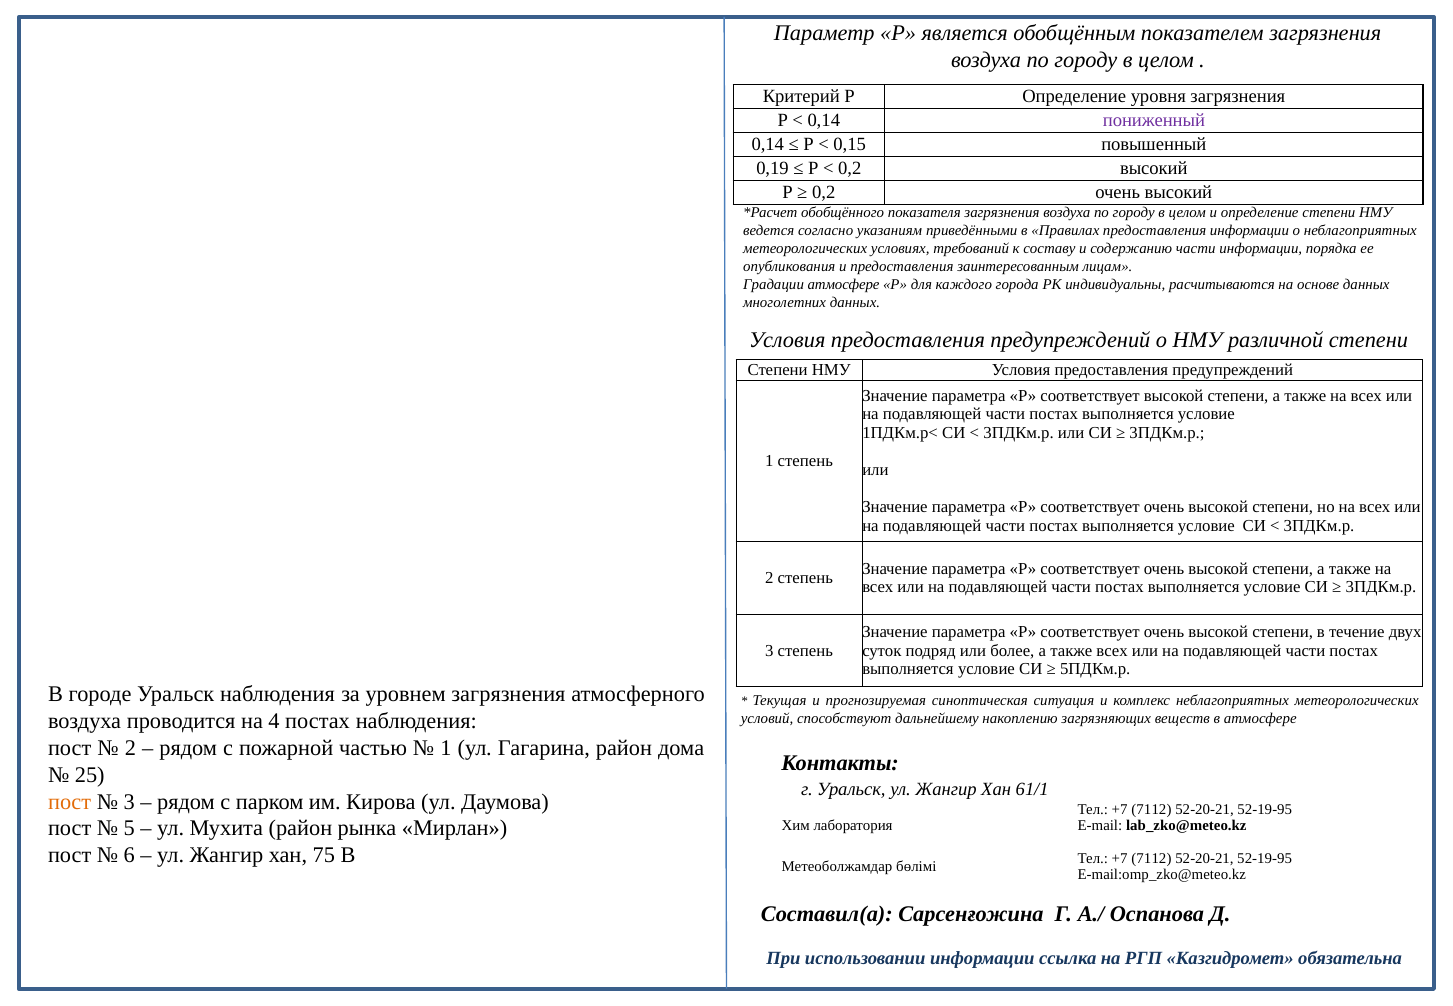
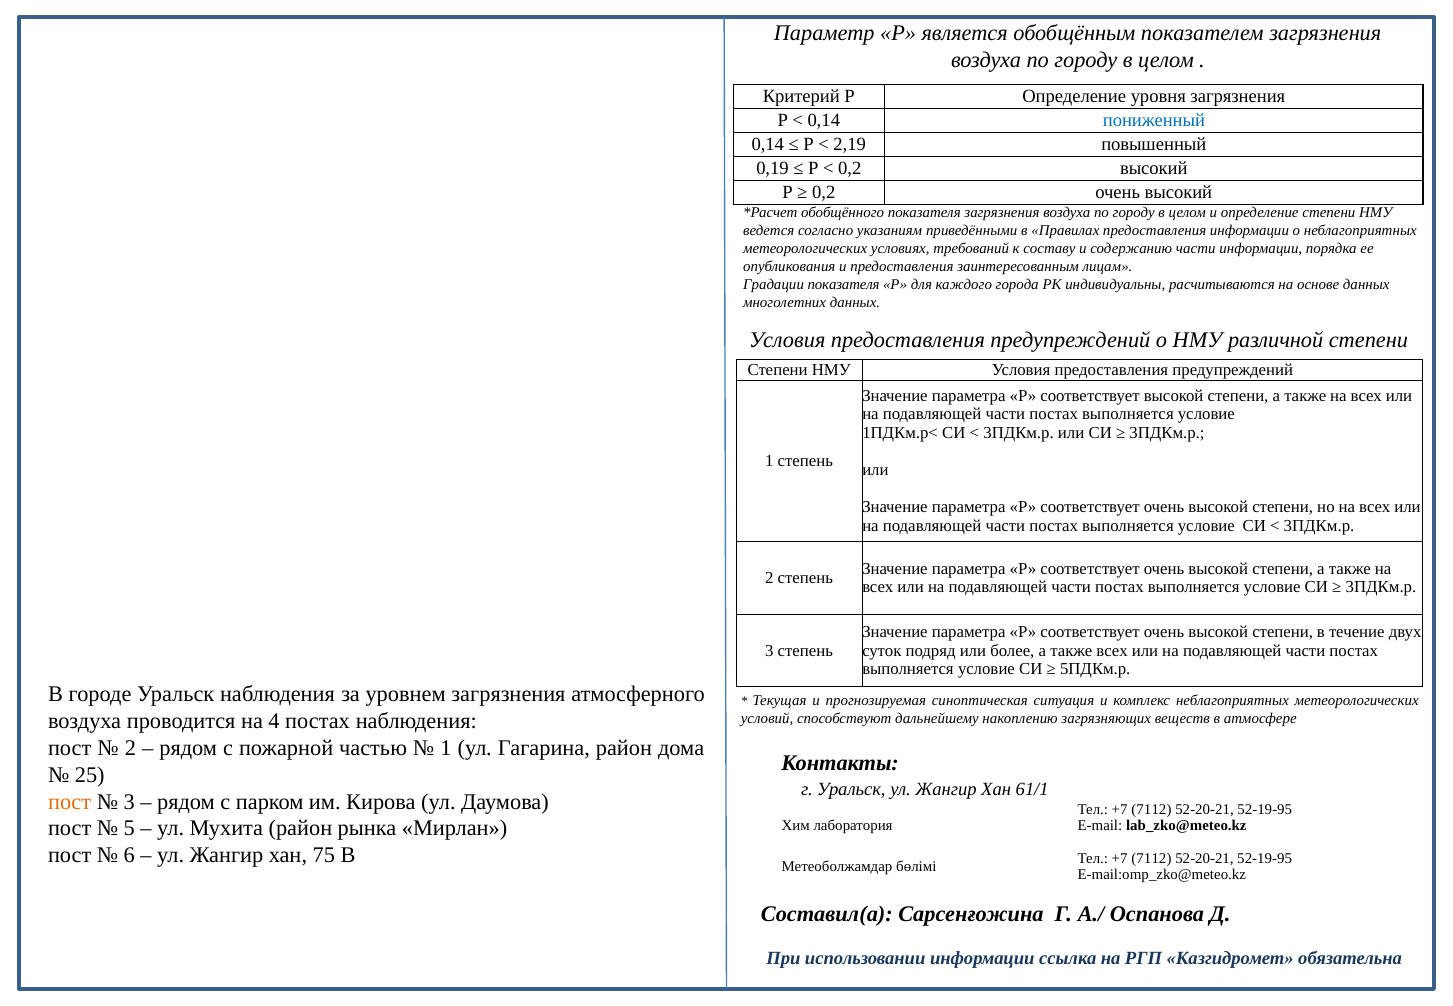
пониженный colour: purple -> blue (1154, 120)
0,15: 0,15 -> 2,19 (850, 144)
Градации атмосфере: атмосфере -> показателя (844, 284)
